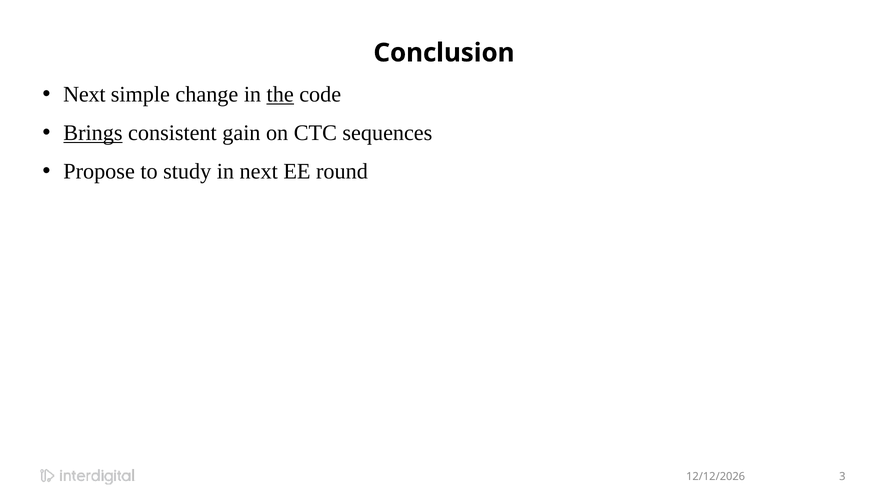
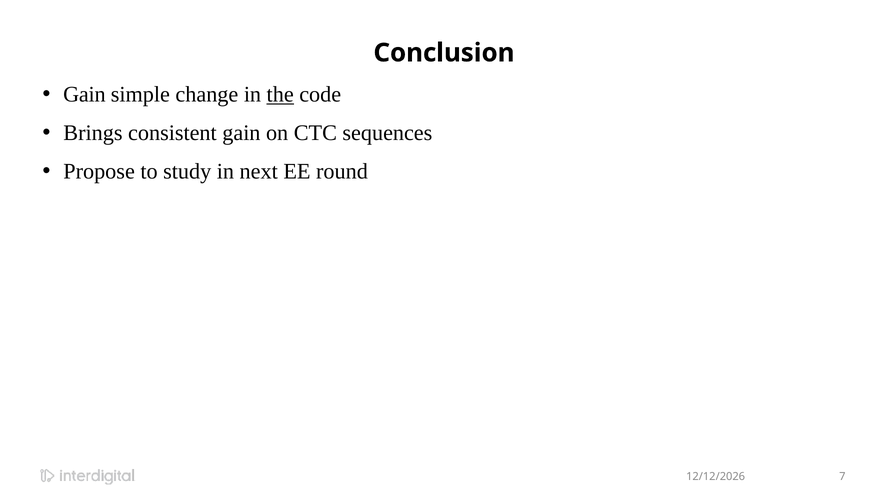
Next: Next -> Gain (84, 94)
Brings underline: present -> none (93, 133)
3: 3 -> 7 (842, 476)
